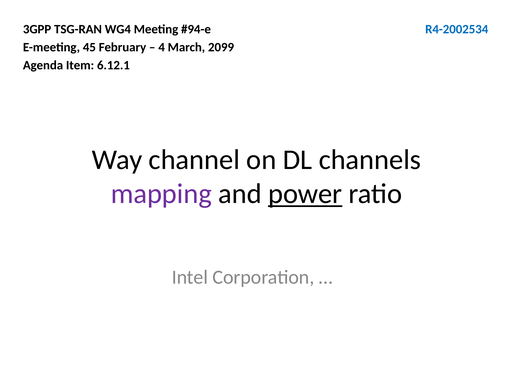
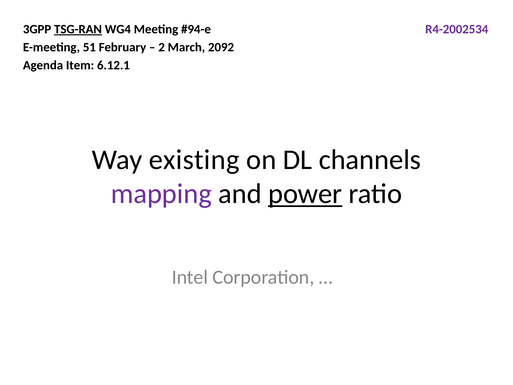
TSG-RAN underline: none -> present (78, 29)
R4-2002534 colour: blue -> purple (457, 29)
45: 45 -> 51 (89, 47)
4: 4 -> 2 (162, 47)
2099: 2099 -> 2092 (221, 47)
channel: channel -> existing (194, 160)
